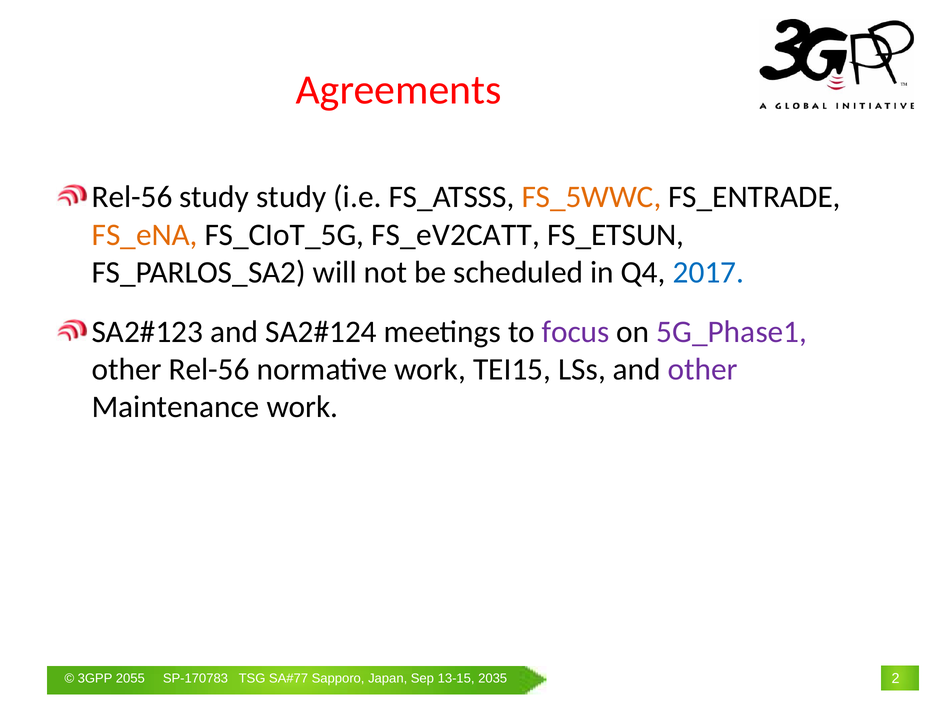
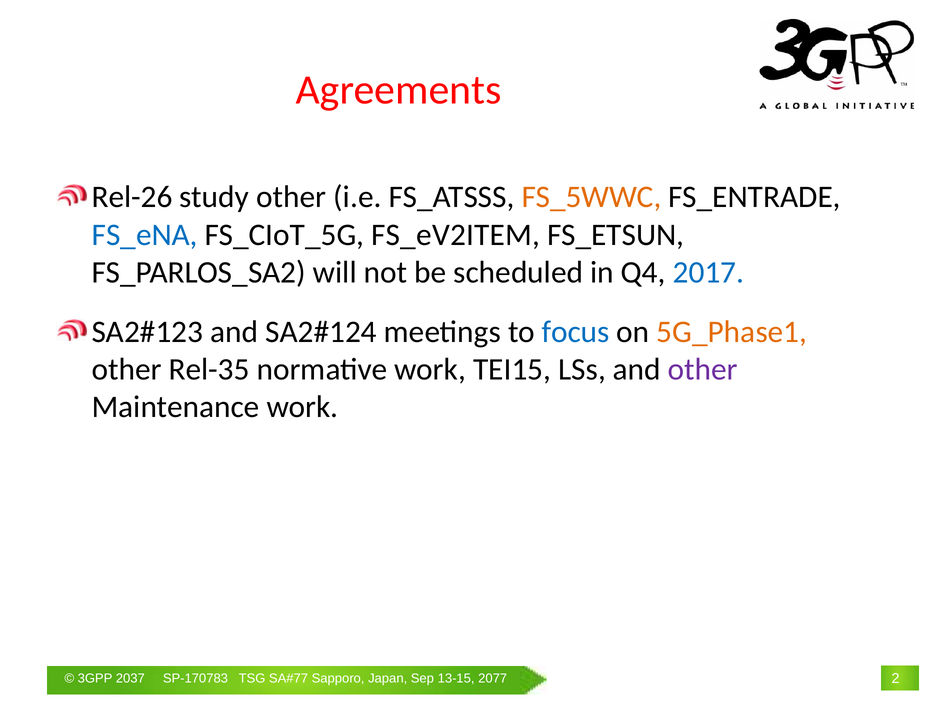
Rel-56: Rel-56 -> Rel-26 (132, 197)
study study: study -> other (291, 197)
FS_eNA colour: orange -> blue (145, 235)
FS_eV2CATT: FS_eV2CATT -> FS_eV2ITEM (456, 235)
focus colour: purple -> blue (576, 332)
5G_Phase1 colour: purple -> orange (732, 332)
other Rel-56: Rel-56 -> Rel-35 (209, 370)
2055: 2055 -> 2037 (130, 679)
2035: 2035 -> 2077 (493, 679)
